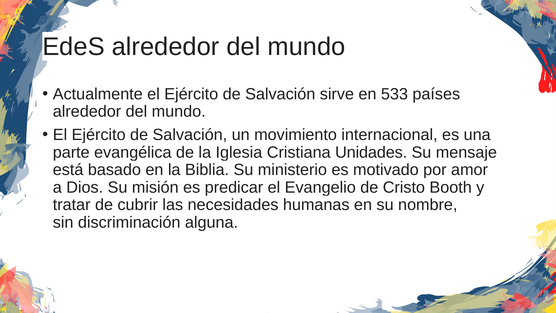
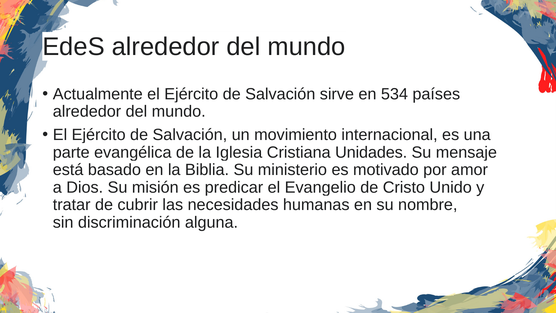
533: 533 -> 534 (394, 94)
Booth: Booth -> Unido (451, 187)
